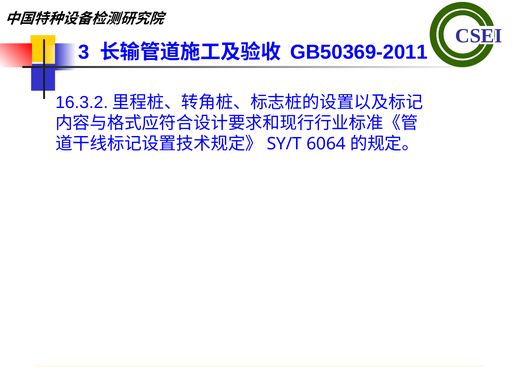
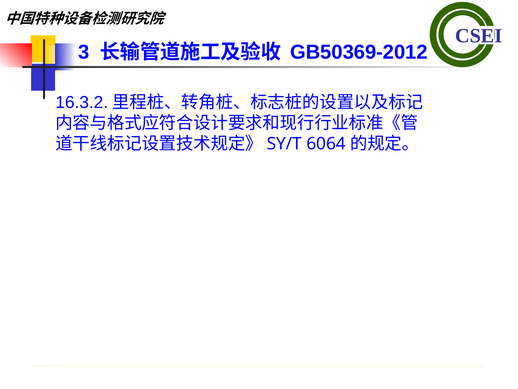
GB50369-2011: GB50369-2011 -> GB50369-2012 (359, 52)
